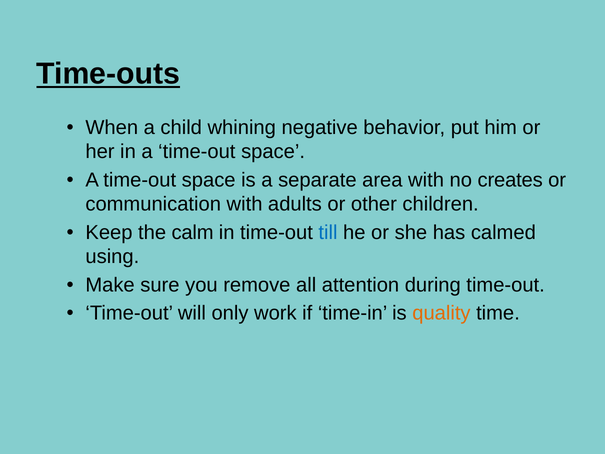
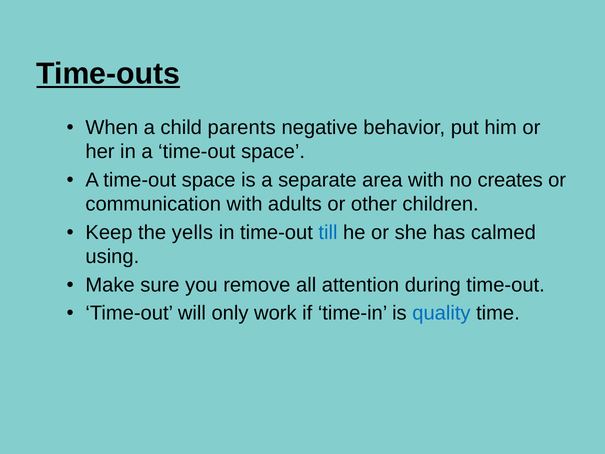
whining: whining -> parents (242, 127)
calm: calm -> yells (192, 232)
quality colour: orange -> blue (441, 313)
